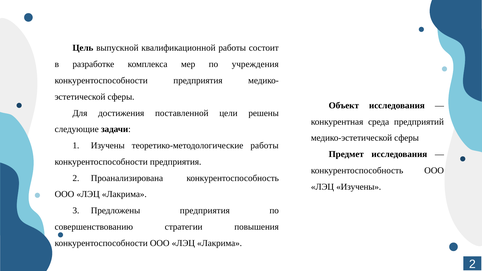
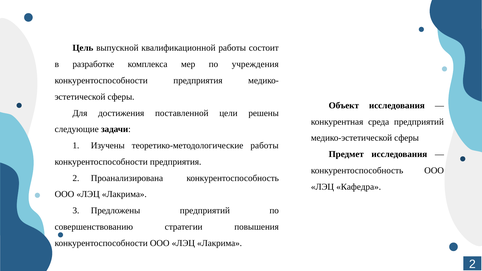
ЛЭЦ Изучены: Изучены -> Кафедра (359, 187)
Предложены предприятия: предприятия -> предприятий (205, 211)
